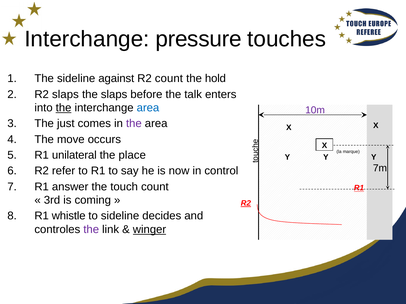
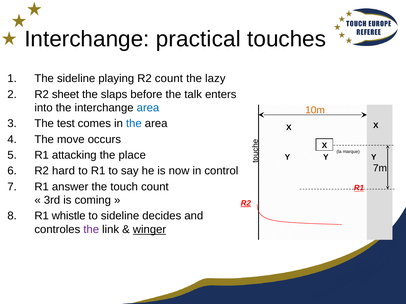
pressure: pressure -> practical (198, 39)
against: against -> playing (116, 79)
hold: hold -> lazy (215, 79)
R2 slaps: slaps -> sheet (66, 94)
the underline: present -> none (64, 108)
10m colour: purple -> orange (315, 110)
just: just -> test (66, 124)
the colour: purple -> blue (134, 124)
unilateral: unilateral -> attacking (74, 155)
refer: refer -> hard (64, 171)
